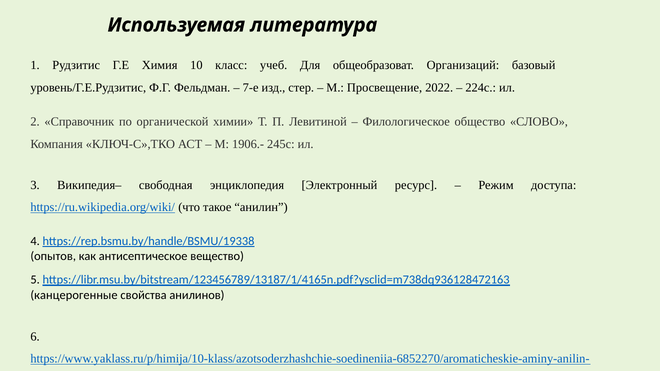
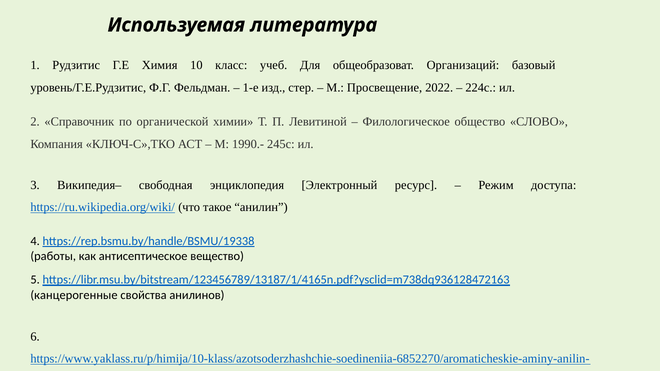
7-е: 7-е -> 1-е (251, 88)
1906.-: 1906.- -> 1990.- (248, 144)
опытов: опытов -> работы (53, 256)
